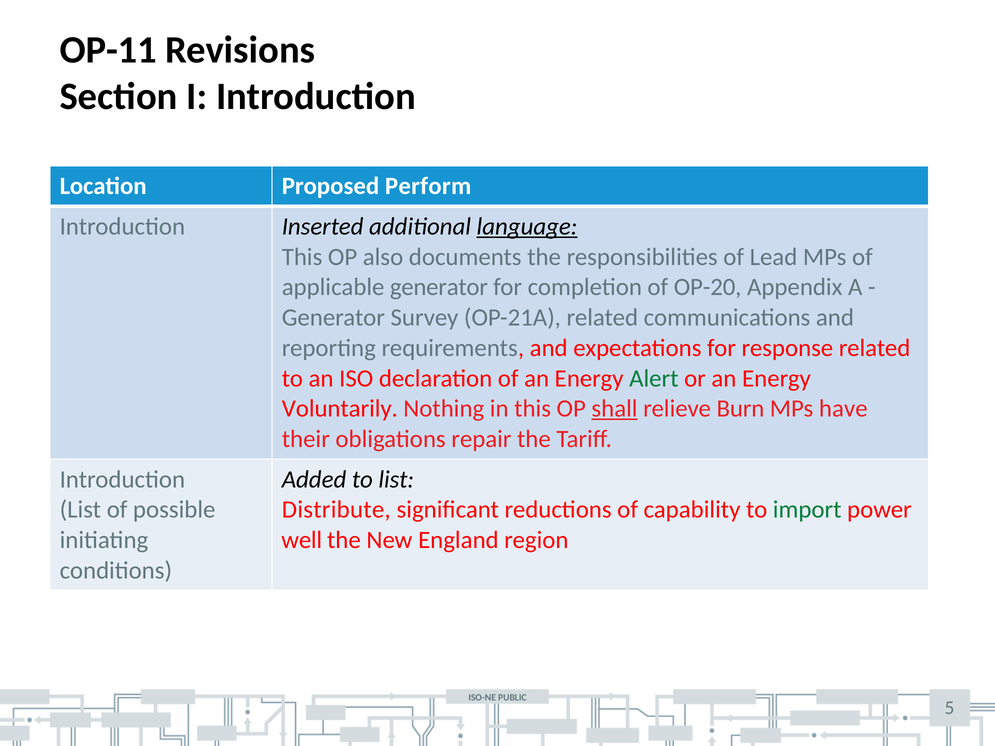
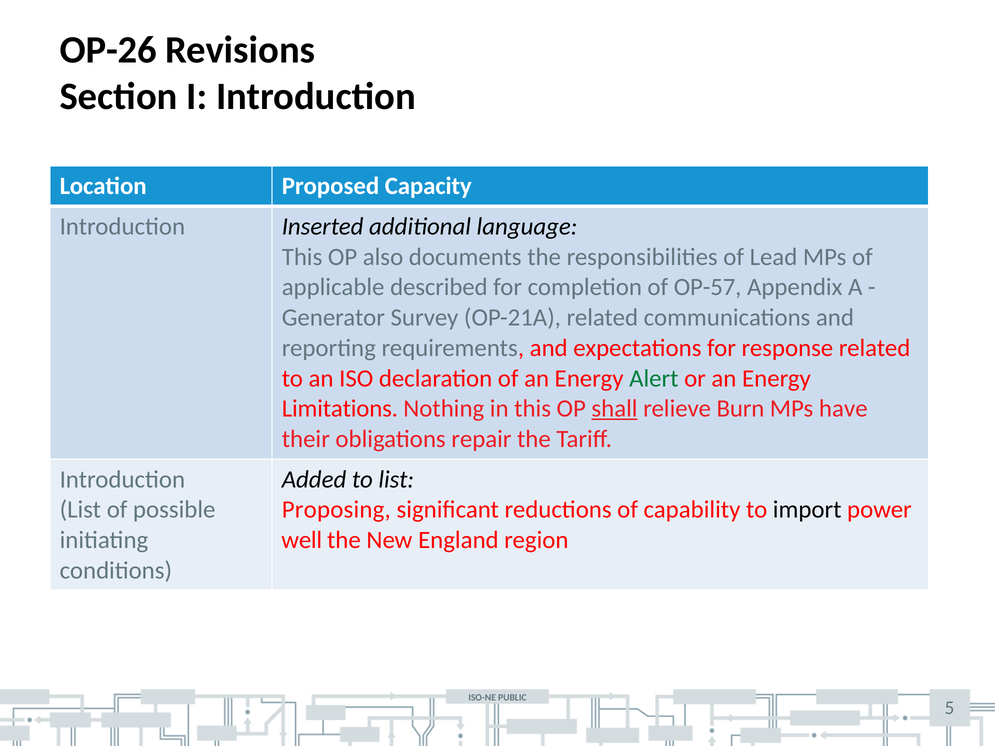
OP-11: OP-11 -> OP-26 (108, 50)
Perform: Perform -> Capacity (428, 186)
language underline: present -> none (527, 227)
applicable generator: generator -> described (439, 287)
OP-20: OP-20 -> OP-57 (708, 287)
Voluntarily: Voluntarily -> Limitations (340, 409)
Distribute: Distribute -> Proposing (336, 510)
import colour: green -> black (807, 510)
